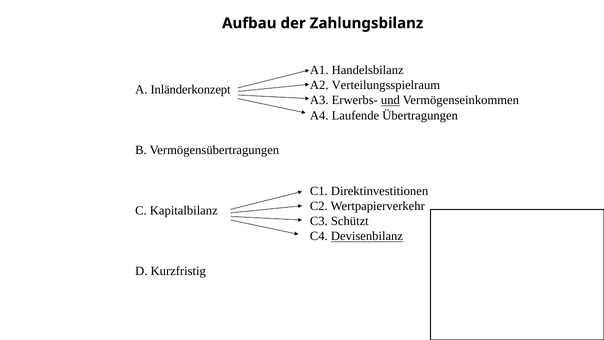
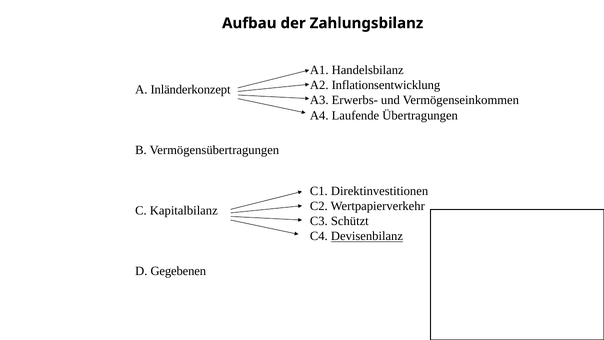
Verteilungsspielraum: Verteilungsspielraum -> Inflationsentwicklung (386, 85)
und underline: present -> none (390, 100)
Kurzfristig: Kurzfristig -> Gegebenen (178, 271)
